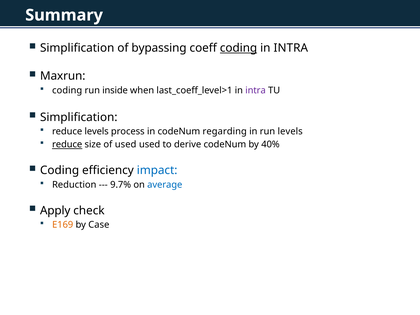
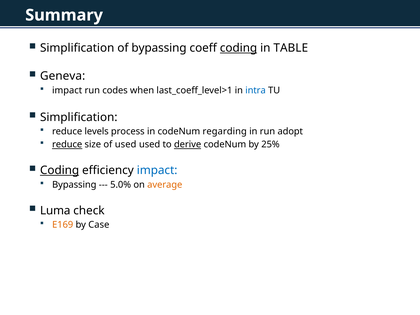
INTRA: INTRA -> TABLE (291, 48)
Maxrun: Maxrun -> Geneva (63, 76)
coding: coding -> impact (67, 90)
inside: inside -> codes (115, 90)
intra colour: purple -> blue (256, 90)
run levels: levels -> adopt (290, 132)
derive underline: none -> present (188, 145)
40%: 40% -> 25% (270, 145)
Coding underline: none -> present (60, 170)
Reduction: Reduction -> Bypassing (74, 185)
9.7%: 9.7% -> 5.0% (121, 185)
average colour: blue -> orange (165, 185)
Apply: Apply -> Luma (55, 211)
